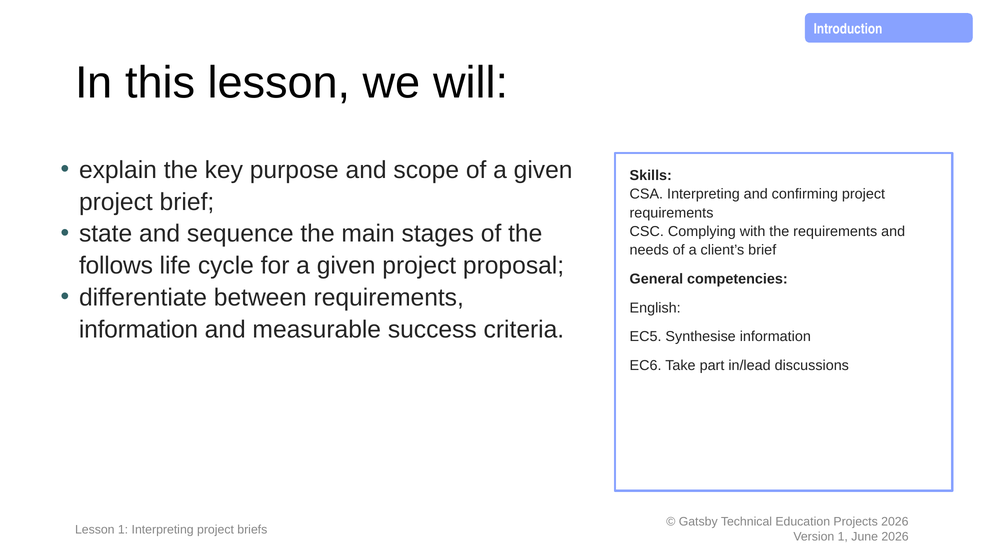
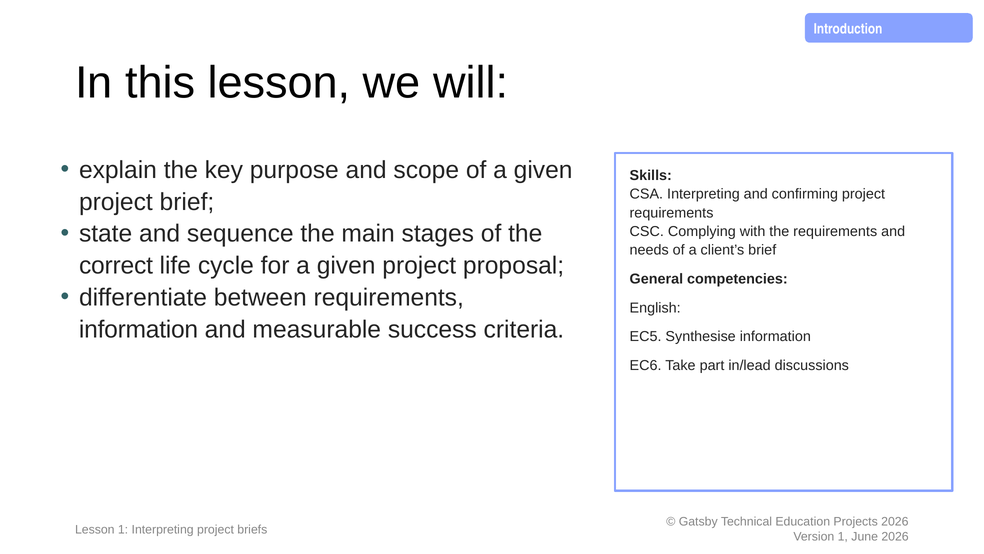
follows: follows -> correct (116, 265)
